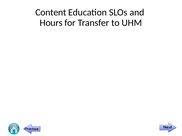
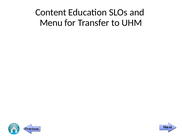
Hours: Hours -> Menu (51, 23)
